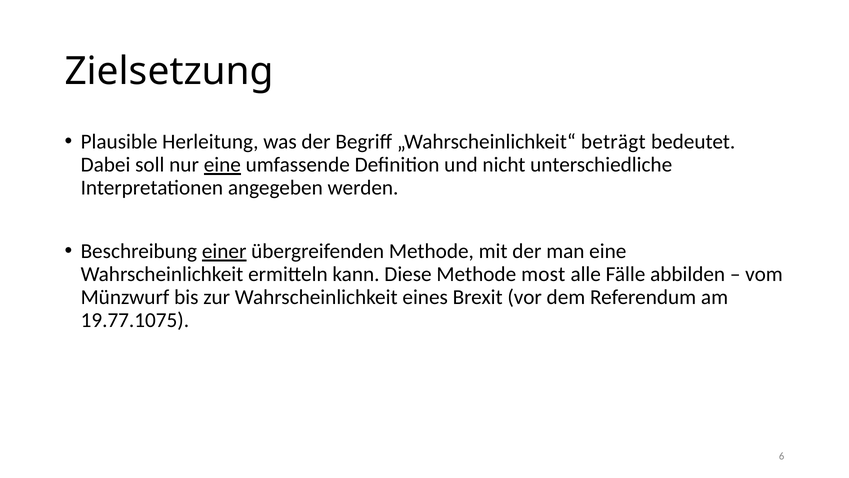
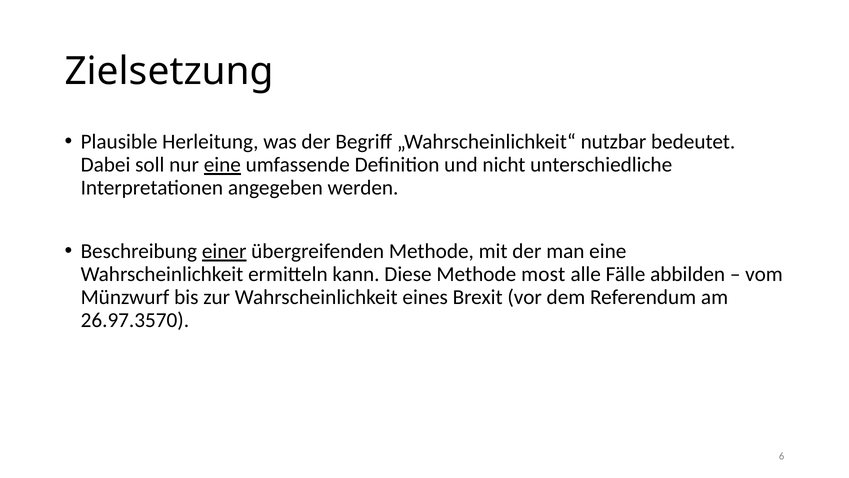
beträgt: beträgt -> nutzbar (613, 142)
19.77.1075: 19.77.1075 -> 26.97.3570 (135, 320)
